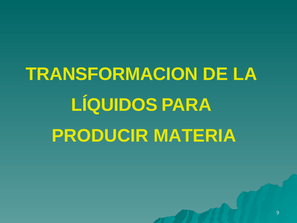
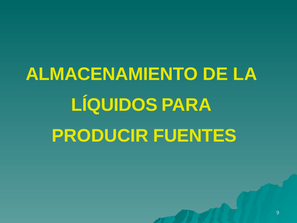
TRANSFORMACION: TRANSFORMACION -> ALMACENAMIENTO (112, 74)
MATERIA: MATERIA -> FUENTES (195, 136)
